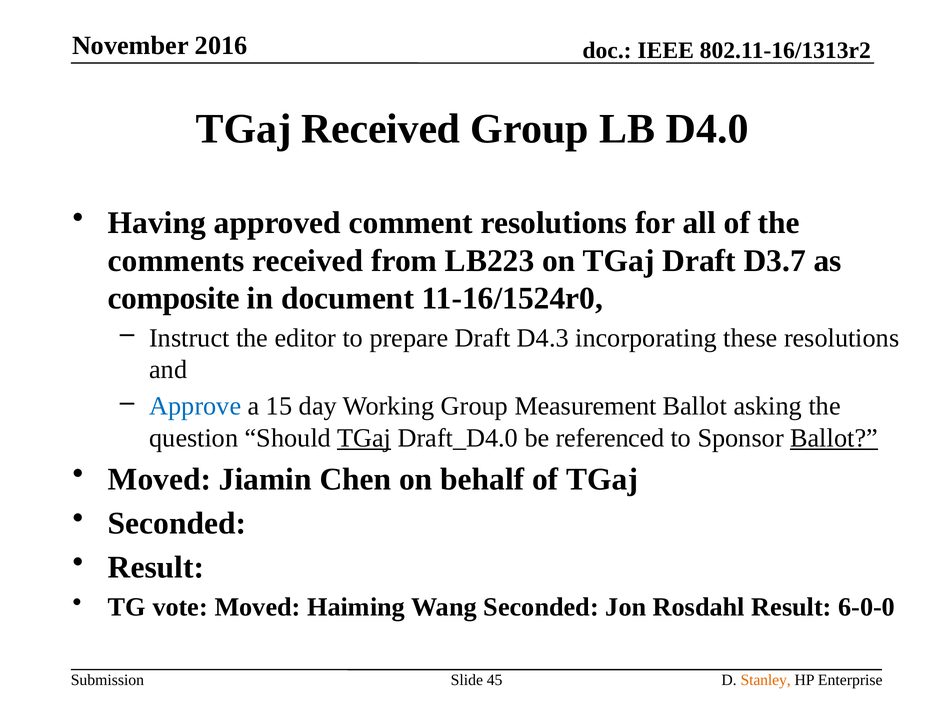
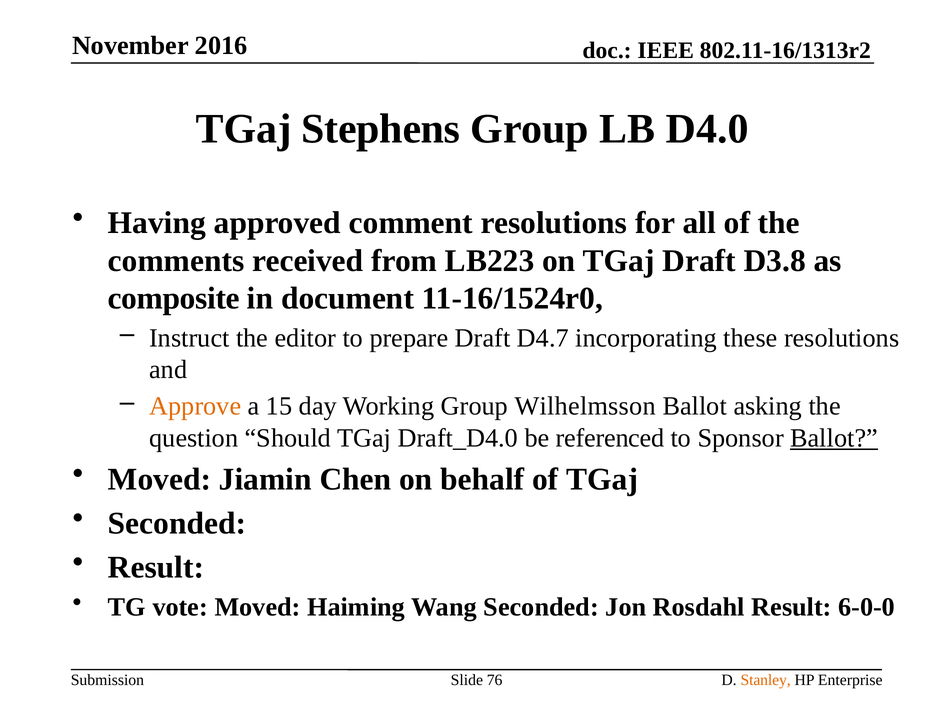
TGaj Received: Received -> Stephens (381, 129)
D3.7: D3.7 -> D3.8 (775, 261)
D4.3: D4.3 -> D4.7 (543, 338)
Approve colour: blue -> orange (195, 406)
Measurement: Measurement -> Wilhelmsson (585, 406)
TGaj underline: present -> none (364, 438)
45: 45 -> 76 (495, 680)
